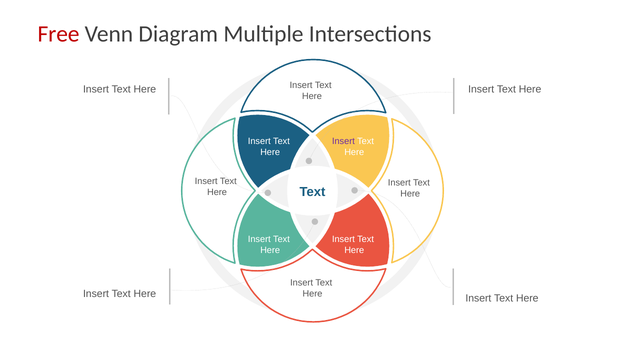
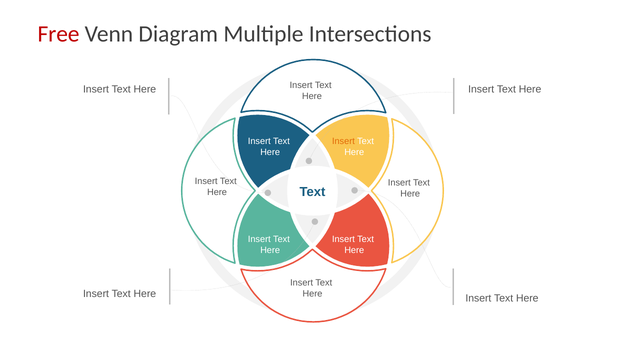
Insert colour: purple -> orange (343, 141)
